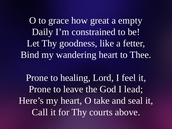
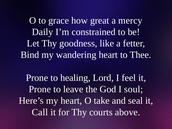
empty: empty -> mercy (130, 20)
lead: lead -> soul (134, 89)
